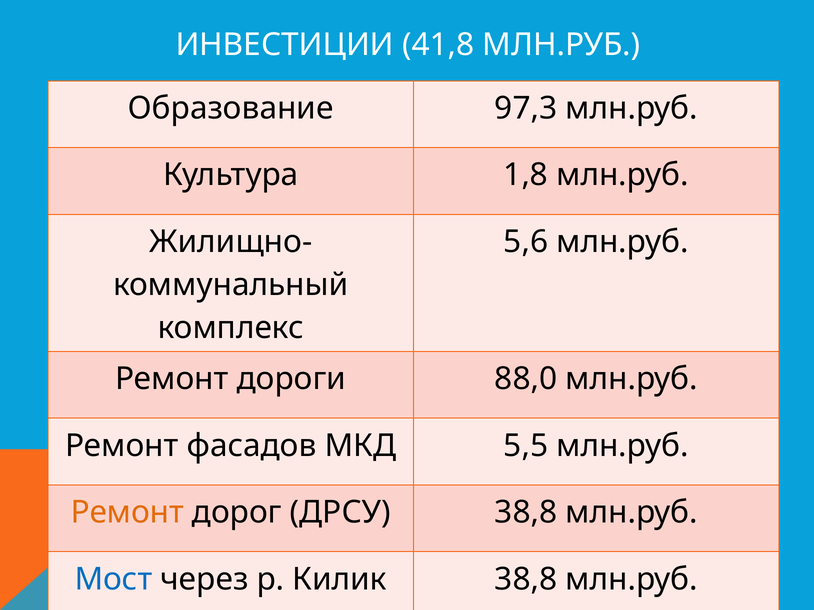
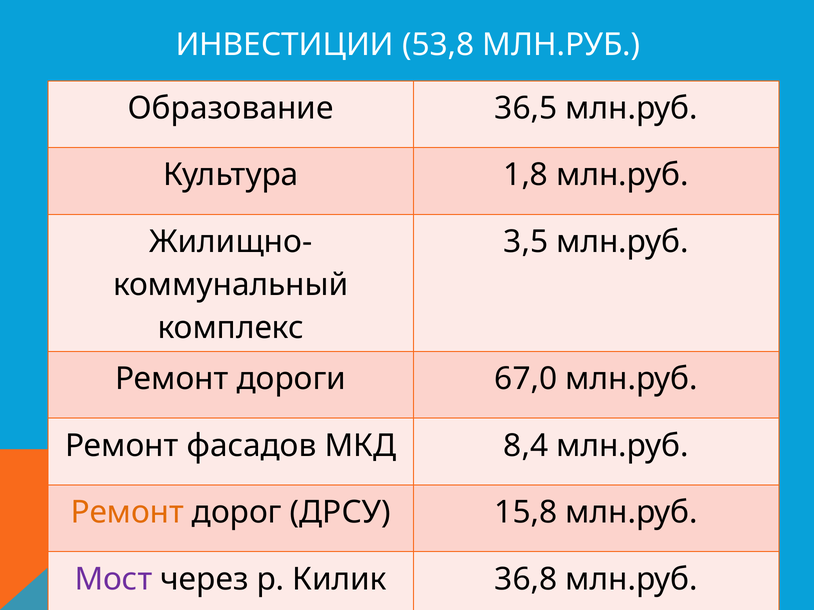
41,8: 41,8 -> 53,8 (438, 45)
97,3: 97,3 -> 36,5 (526, 108)
5,6: 5,6 -> 3,5 (526, 242)
88,0: 88,0 -> 67,0 (526, 379)
5,5: 5,5 -> 8,4 (526, 446)
ДРСУ 38,8: 38,8 -> 15,8 (526, 513)
Мост colour: blue -> purple (113, 580)
Килик 38,8: 38,8 -> 36,8 (526, 580)
